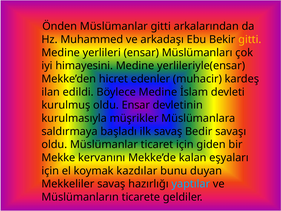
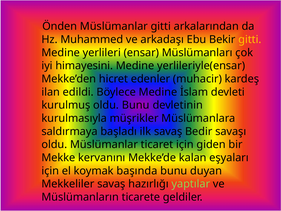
oldu Ensar: Ensar -> Bunu (136, 105)
kazdılar: kazdılar -> başında (137, 171)
yaptılar colour: light blue -> light green (191, 184)
